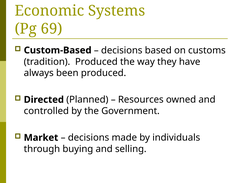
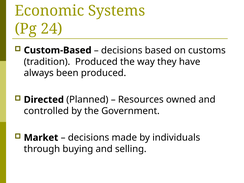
69: 69 -> 24 (52, 29)
